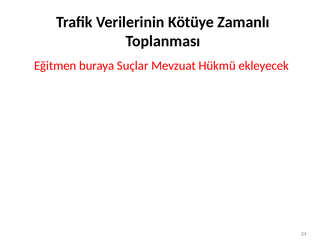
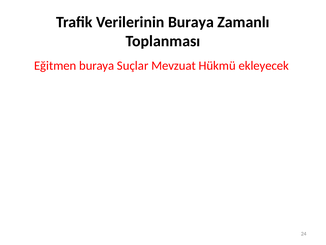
Verilerinin Kötüye: Kötüye -> Buraya (191, 22)
